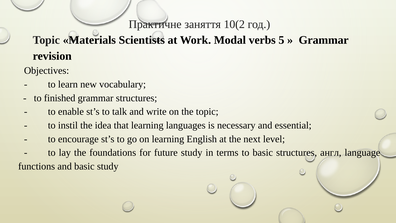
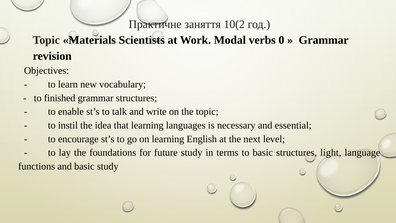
5: 5 -> 0 (281, 40)
англ: англ -> light (331, 153)
